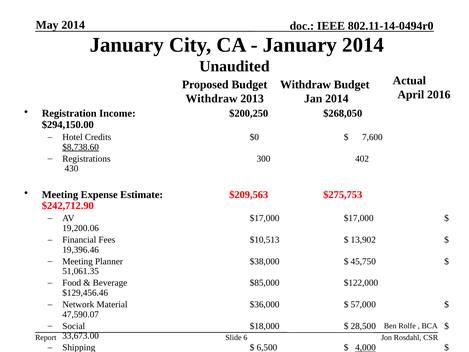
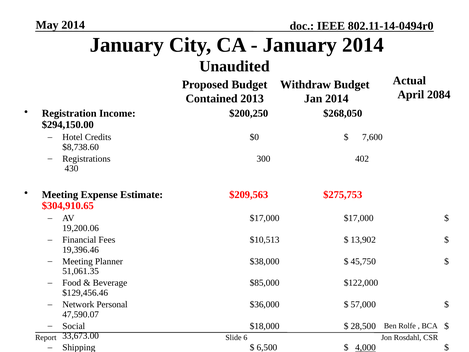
2016: 2016 -> 2084 (439, 95)
Withdraw: Withdraw -> Contained (212, 98)
$8,738.60 underline: present -> none (81, 147)
$242,712.90: $242,712.90 -> $304,910.65 (68, 206)
Material: Material -> Personal (112, 304)
